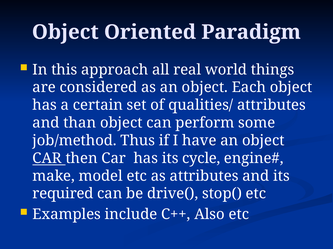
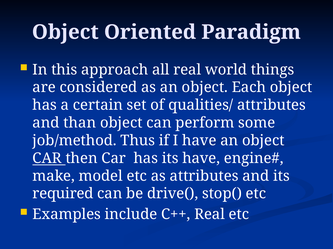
its cycle: cycle -> have (201, 159)
C++ Also: Also -> Real (210, 215)
